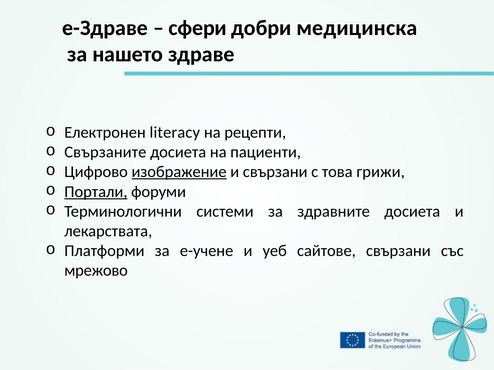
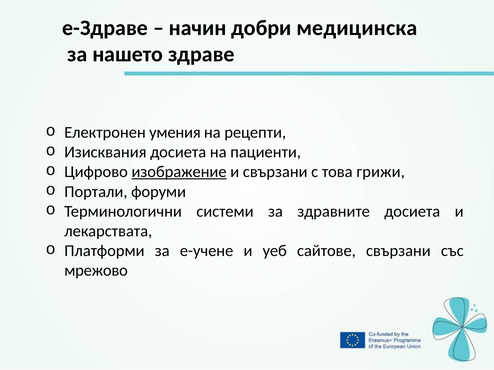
сфери: сфери -> начин (198, 28)
literacy: literacy -> умения (175, 133)
Свързаните: Свързаните -> Изисквания (105, 152)
Портали underline: present -> none (96, 192)
